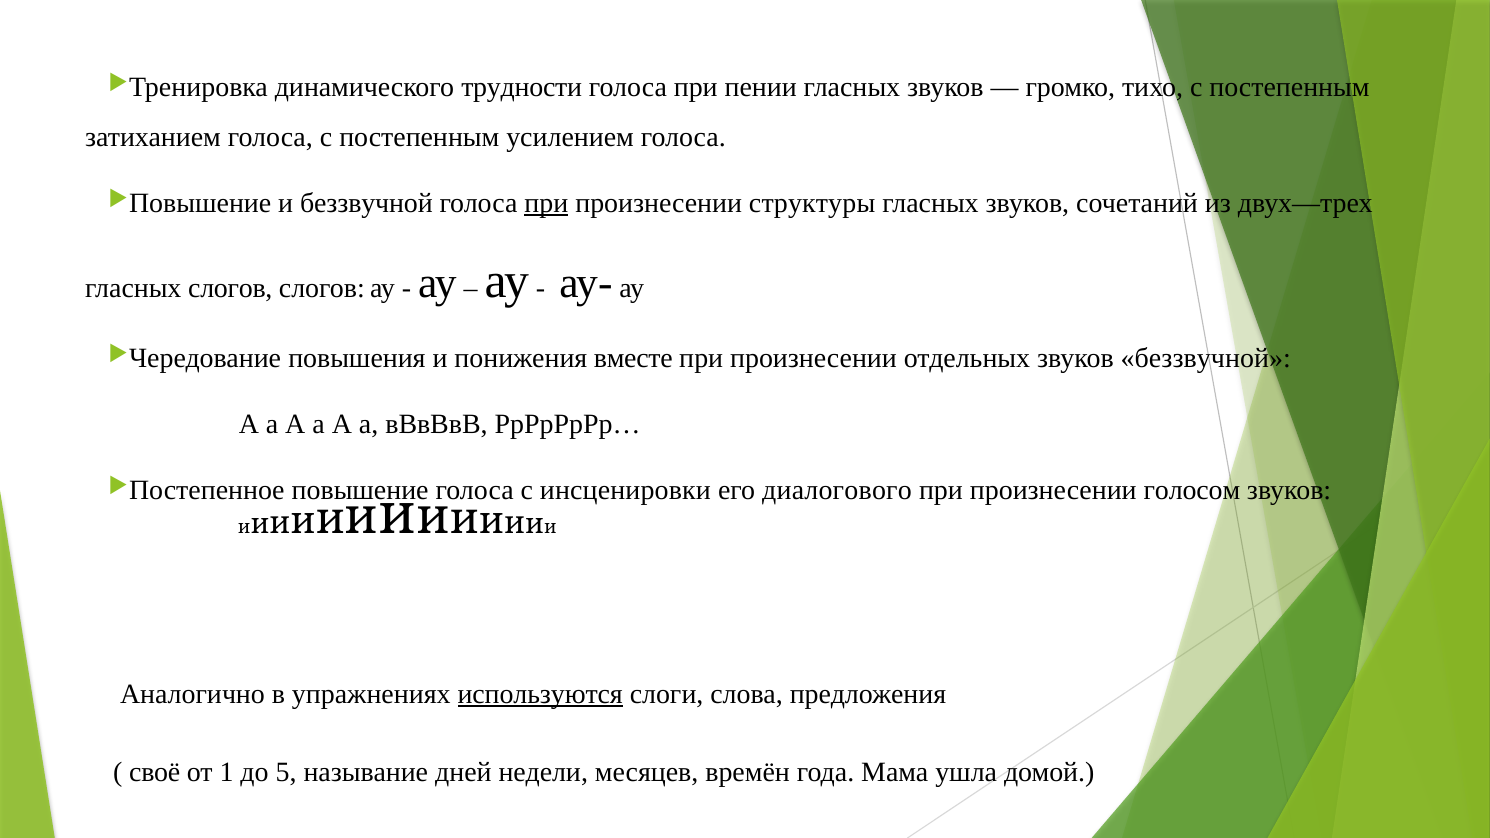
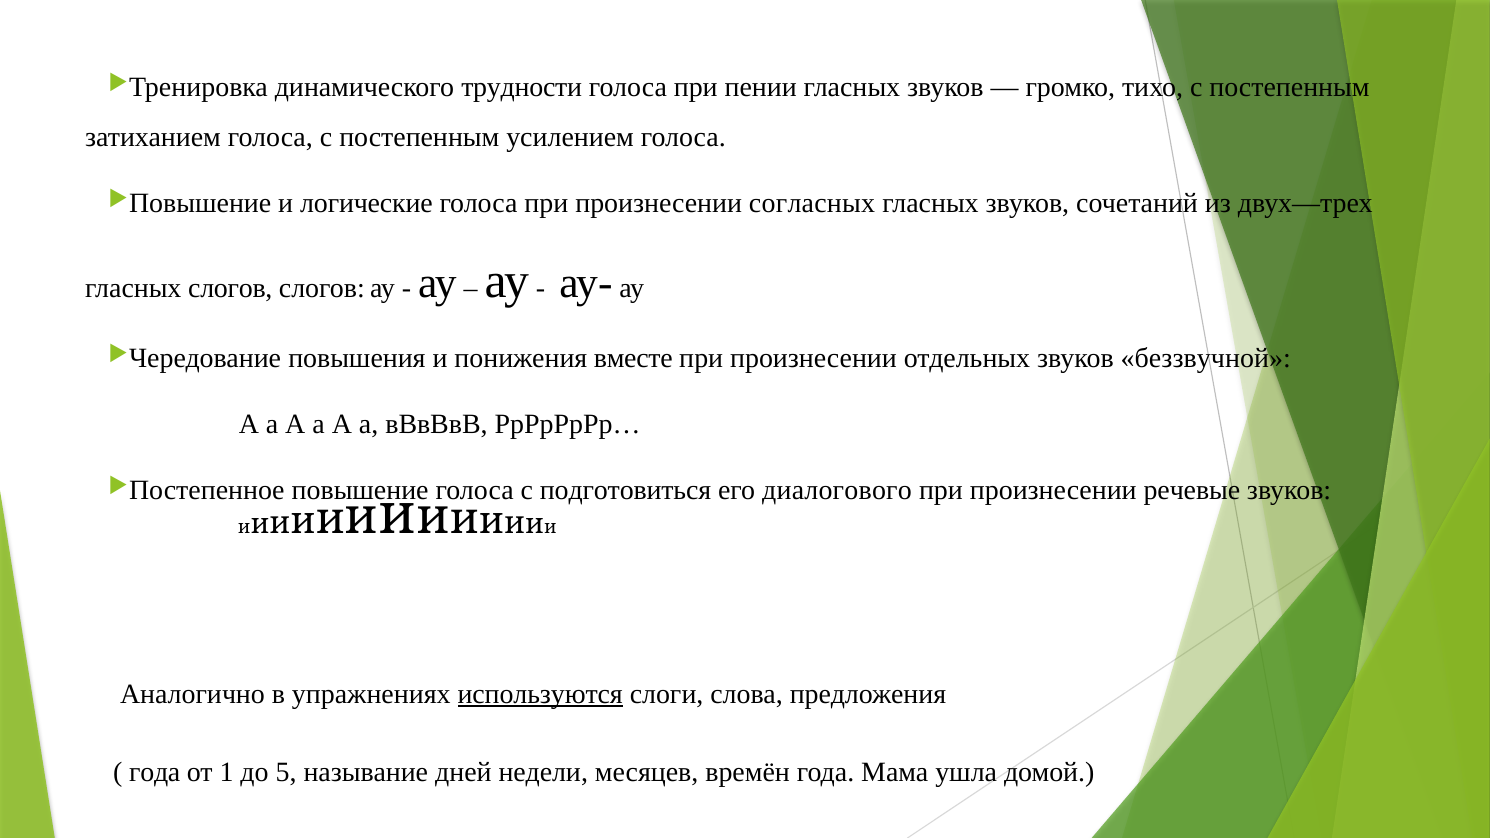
и беззвучной: беззвучной -> логические (366, 203)
при underline: present -> none (546, 203)
структуры: структуры -> согласных (812, 203)
инсценировки: инсценировки -> подготовиться (626, 490)
голосом: голосом -> речевые (1192, 490)
своё: своё -> года (155, 772)
